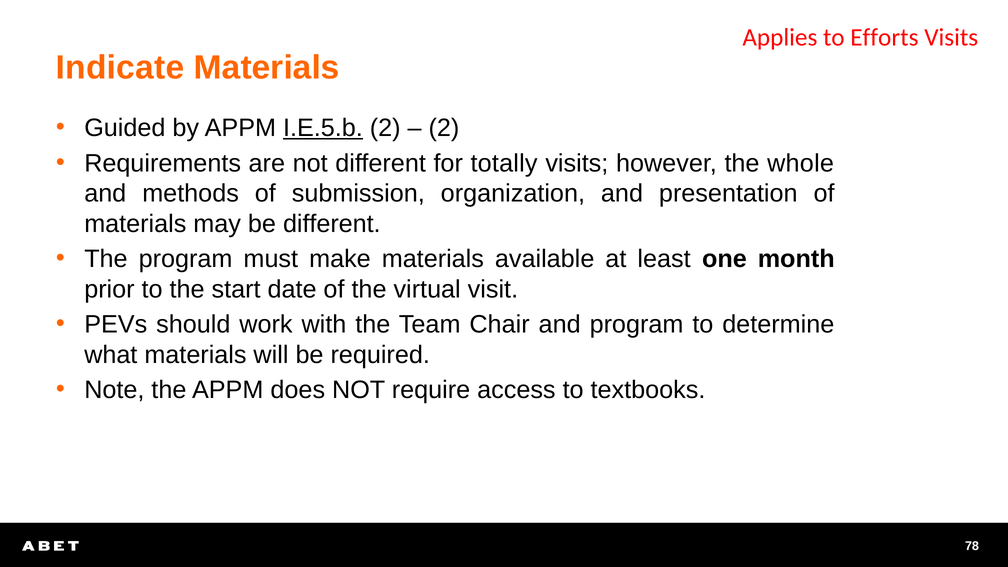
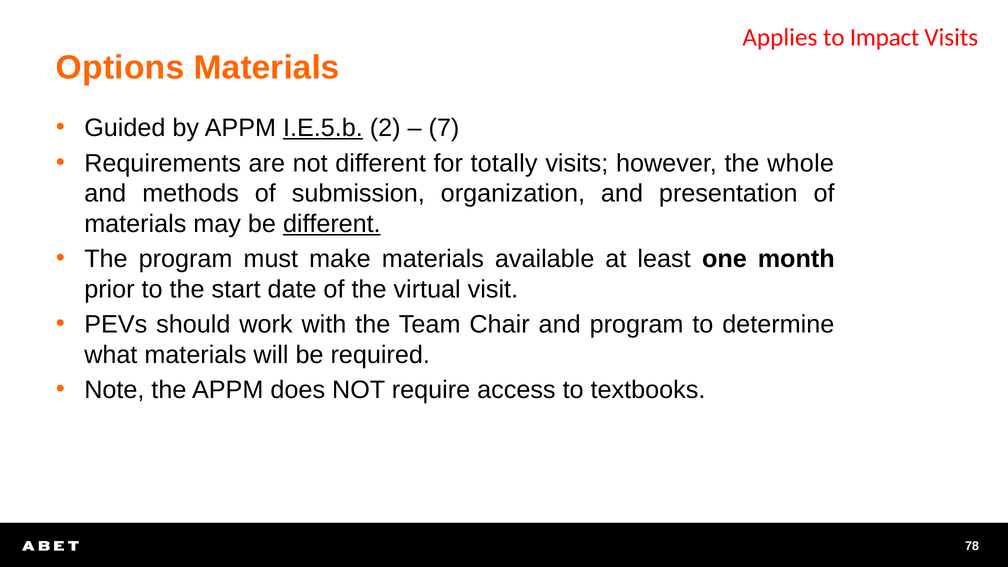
Efforts: Efforts -> Impact (885, 37)
Indicate: Indicate -> Options (120, 68)
2: 2 -> 7 (444, 128)
different underline: none -> present (332, 224)
